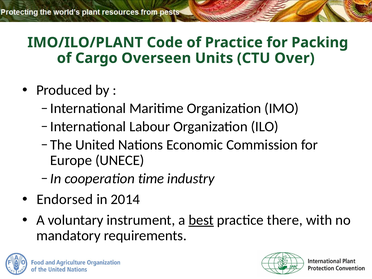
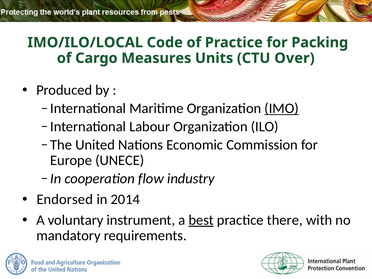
IMO/ILO/PLANT: IMO/ILO/PLANT -> IMO/ILO/LOCAL (85, 43)
Overseen: Overseen -> Measures (156, 58)
IMO underline: none -> present (282, 108)
time: time -> flow (151, 179)
